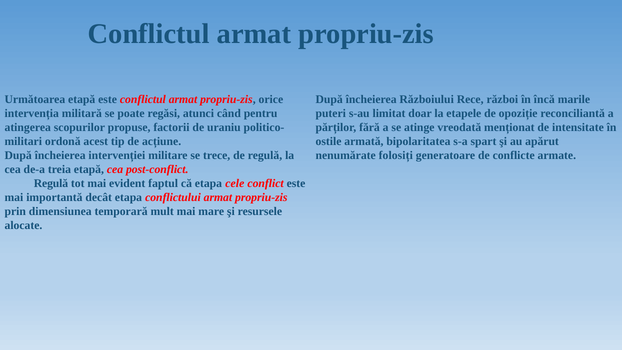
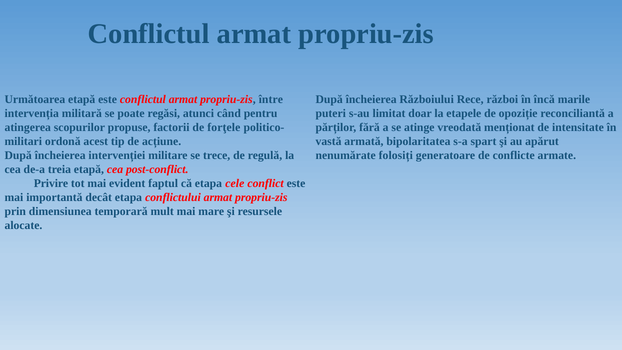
orice: orice -> între (271, 99)
uraniu: uraniu -> forţele (224, 127)
ostile: ostile -> vastă (329, 141)
Regulă: Regulă -> Privire (51, 183)
